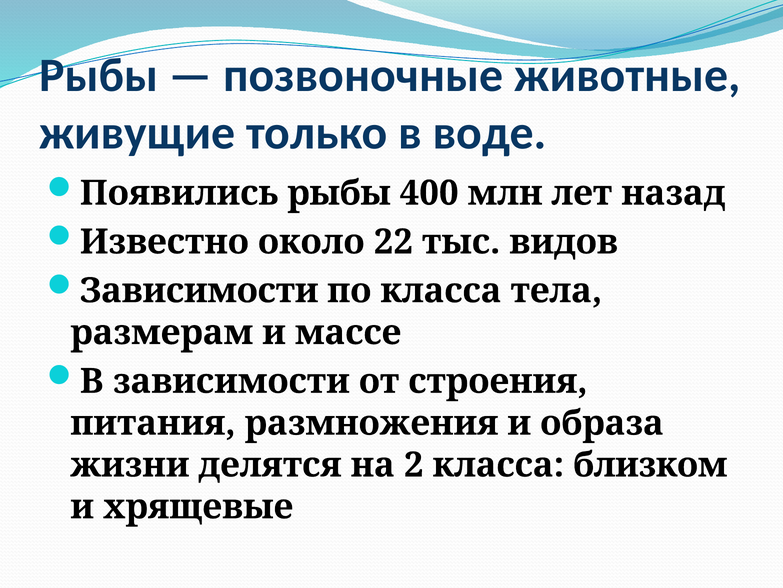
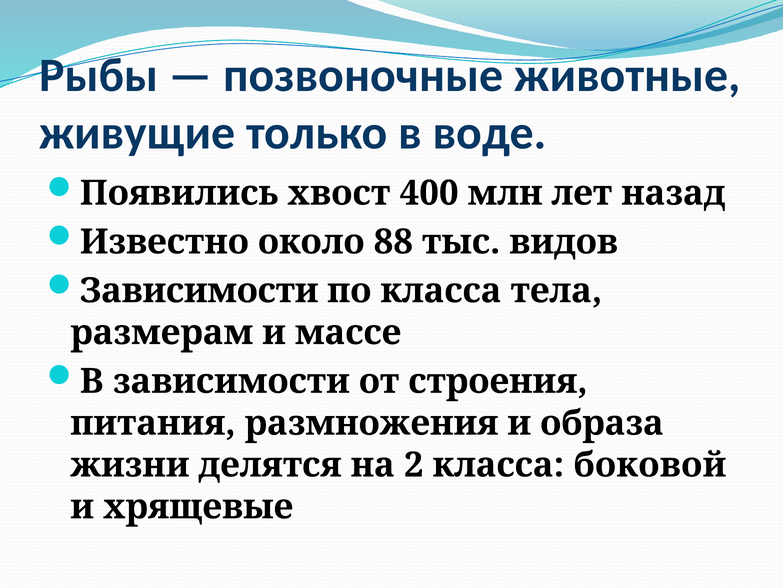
Появились рыбы: рыбы -> хвост (339, 193)
22: 22 -> 88 (393, 242)
близком: близком -> боковой (650, 464)
